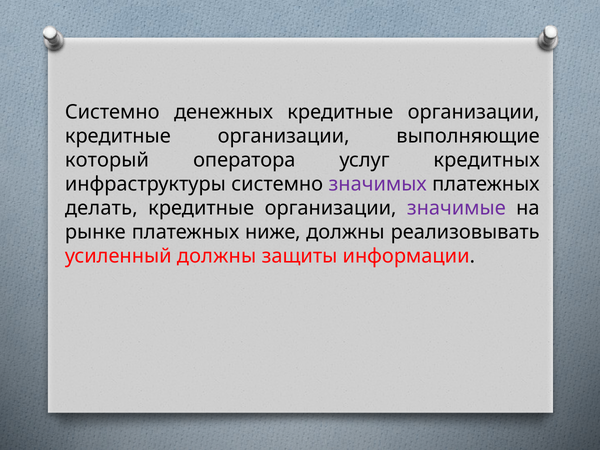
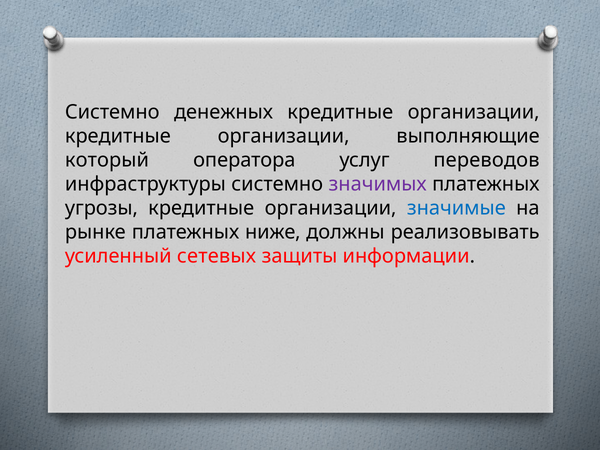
кредитных: кредитных -> переводов (487, 160)
делать: делать -> угрозы (101, 208)
значимые colour: purple -> blue (456, 208)
усиленный должны: должны -> сетевых (217, 256)
